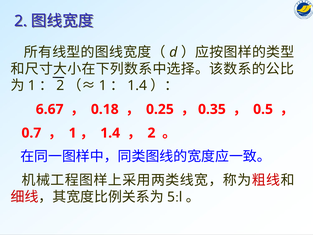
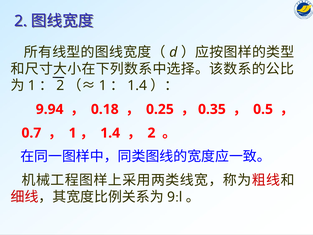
6.67: 6.67 -> 9.94 (50, 109)
5: 5 -> 9 (171, 197)
